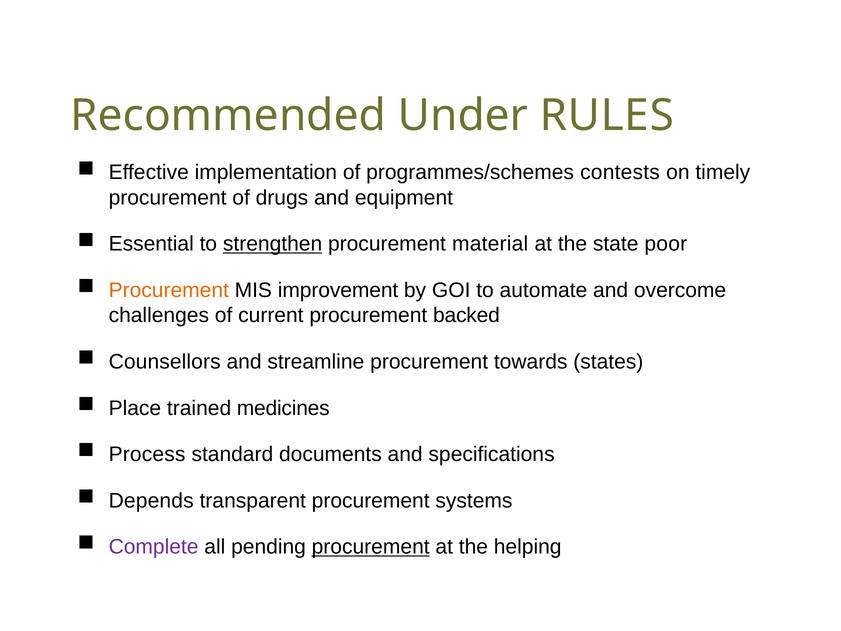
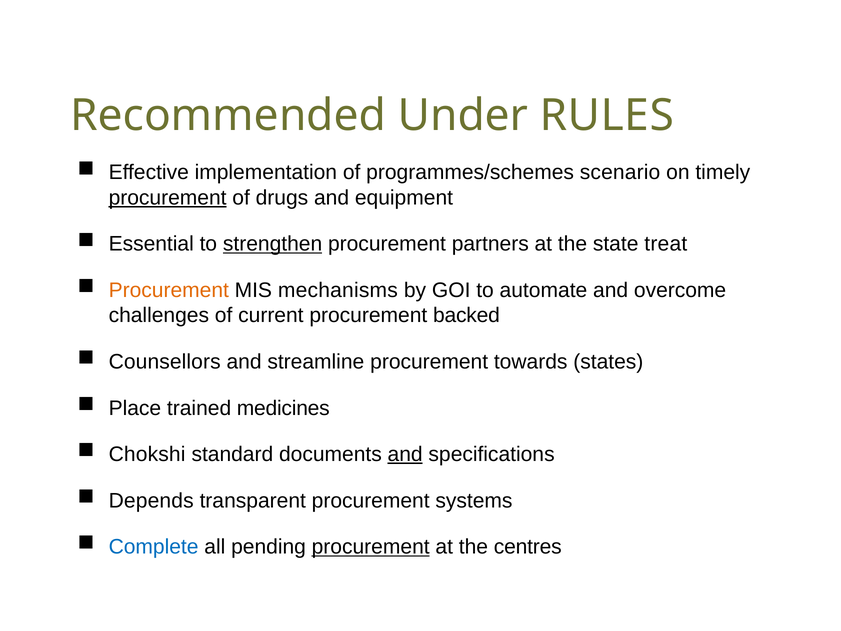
contests: contests -> scenario (620, 172)
procurement underline: none -> present (168, 198)
material: material -> partners (490, 244)
poor: poor -> treat (666, 244)
improvement: improvement -> mechanisms (338, 290)
Process: Process -> Chokshi (147, 454)
and underline: none -> present (405, 454)
Complete colour: purple -> blue (154, 547)
helping: helping -> centres (528, 547)
